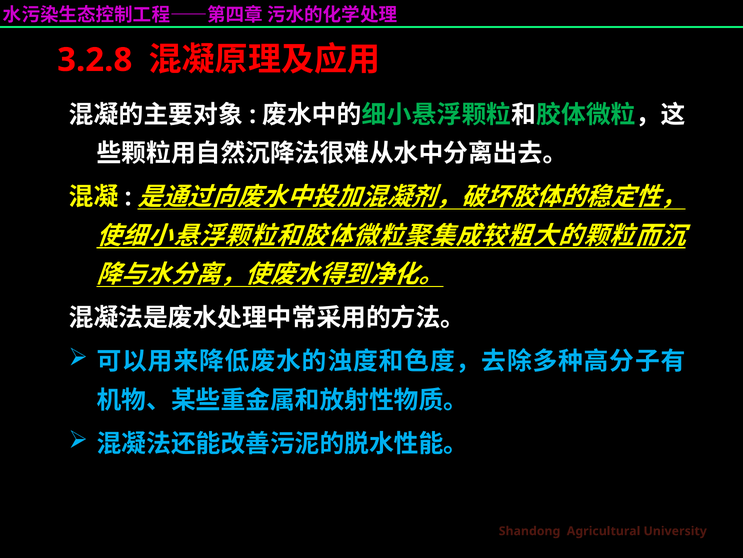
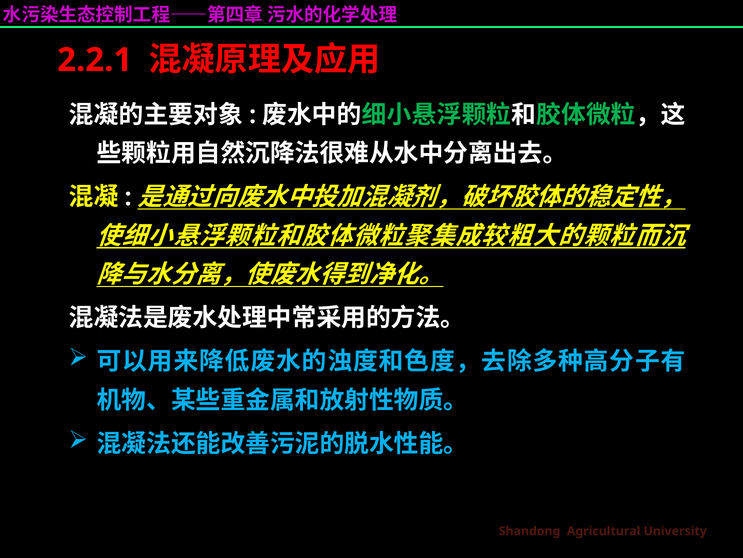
3.2.8: 3.2.8 -> 2.2.1 (95, 60)
